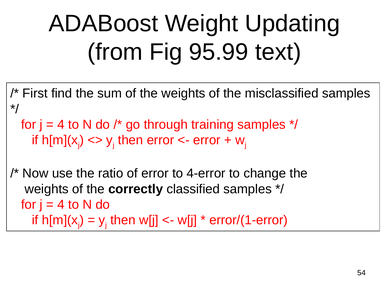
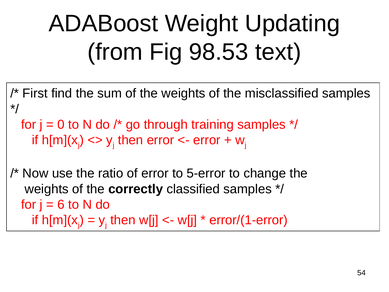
95.99: 95.99 -> 98.53 (219, 52)
4: 4 -> 0 (61, 124)
4-error: 4-error -> 5-error (206, 173)
4: 4 -> 6 (61, 204)
